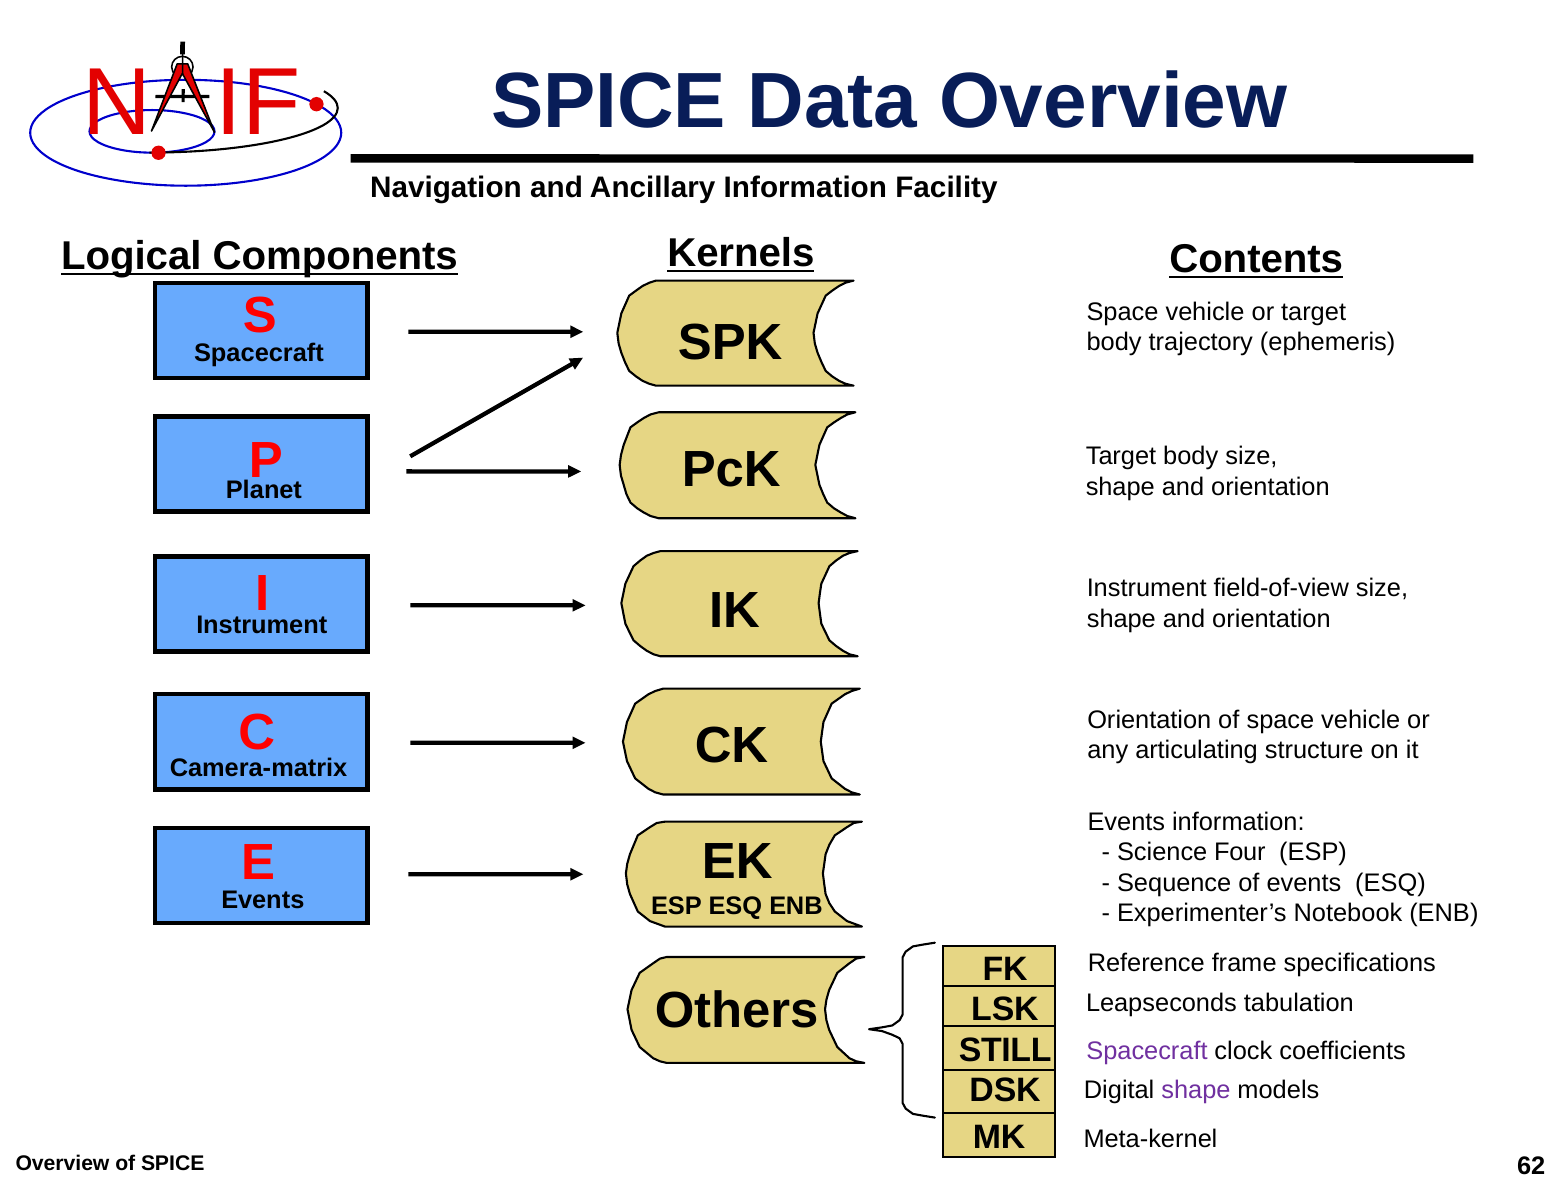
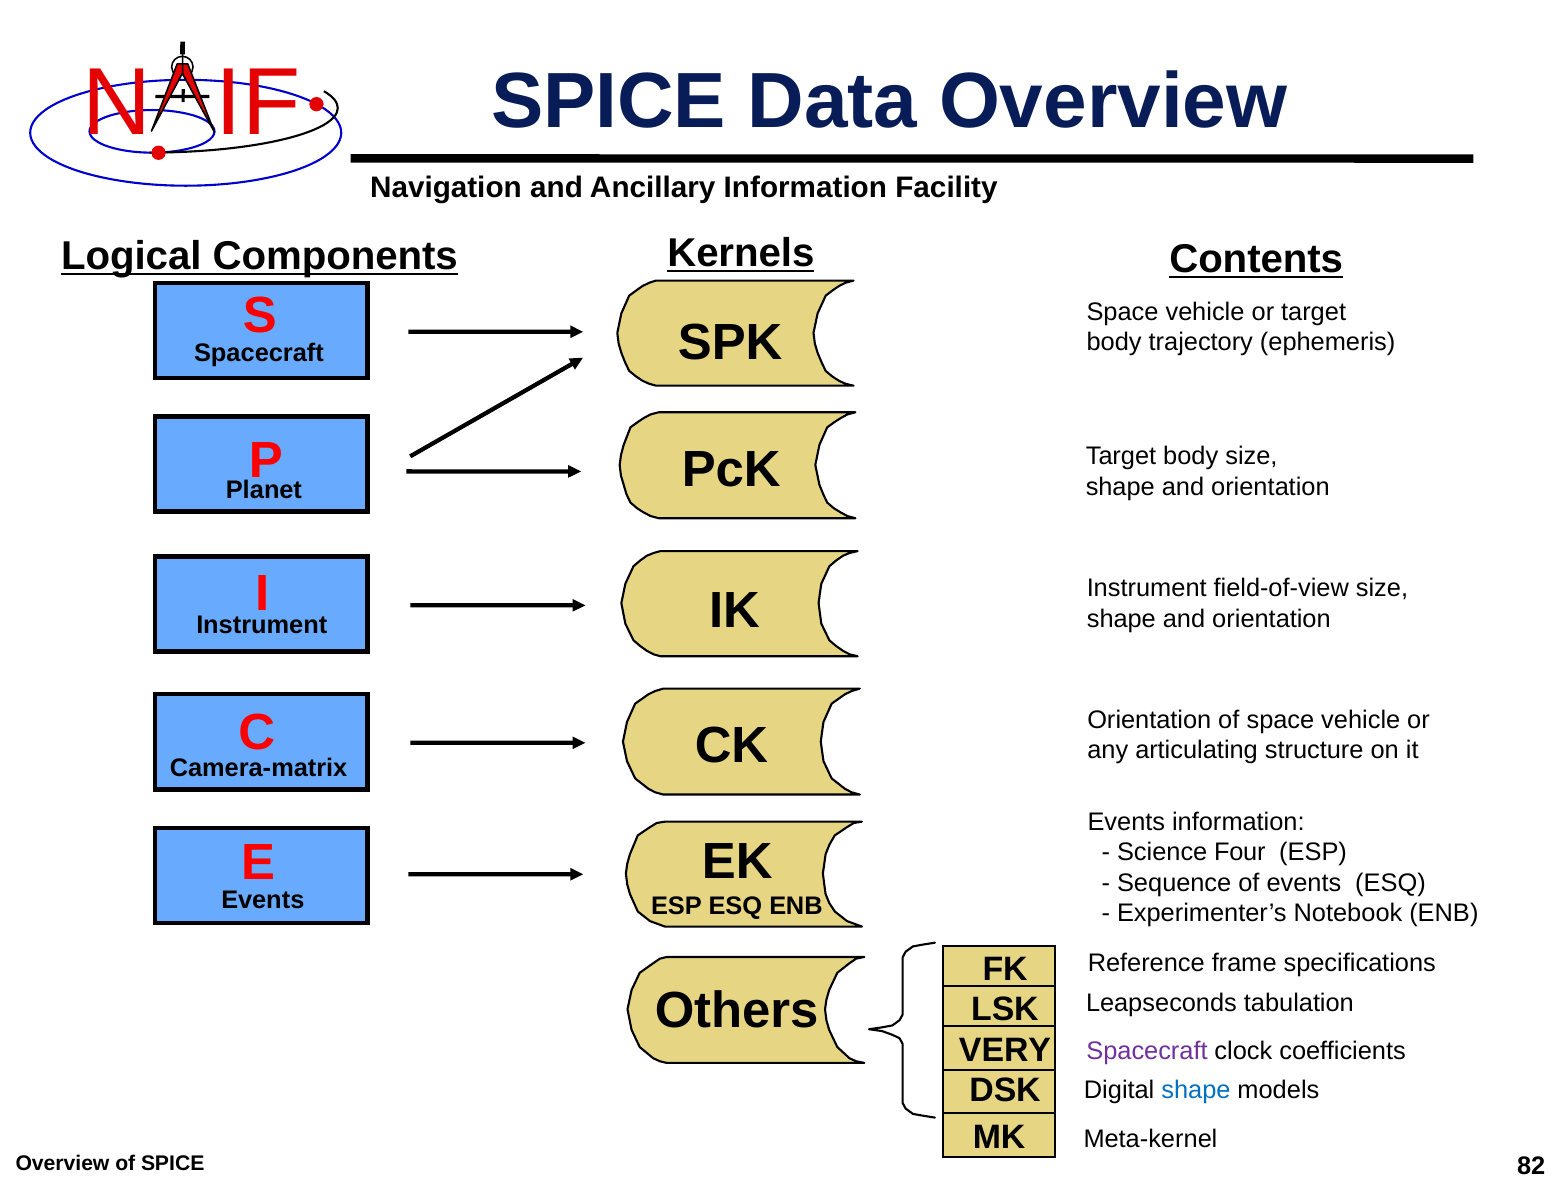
STILL: STILL -> VERY (1005, 1051)
shape colour: purple -> blue (1196, 1091)
62: 62 -> 82 (1531, 1167)
